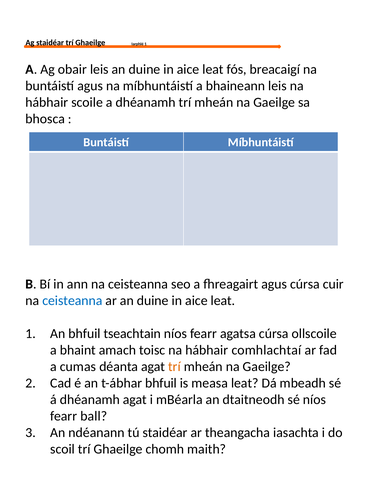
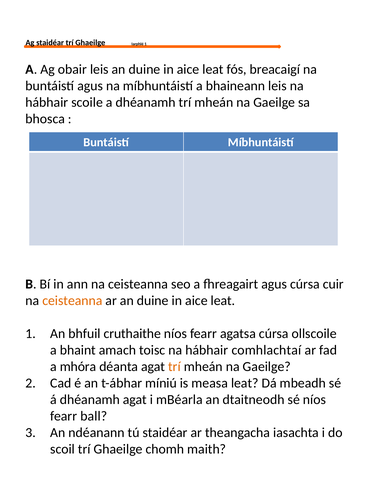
ceisteanna colour: blue -> orange (72, 300)
tseachtain: tseachtain -> cruthaithe (132, 333)
cumas: cumas -> mhóra (78, 366)
t-ábhar bhfuil: bhfuil -> míniú (161, 383)
